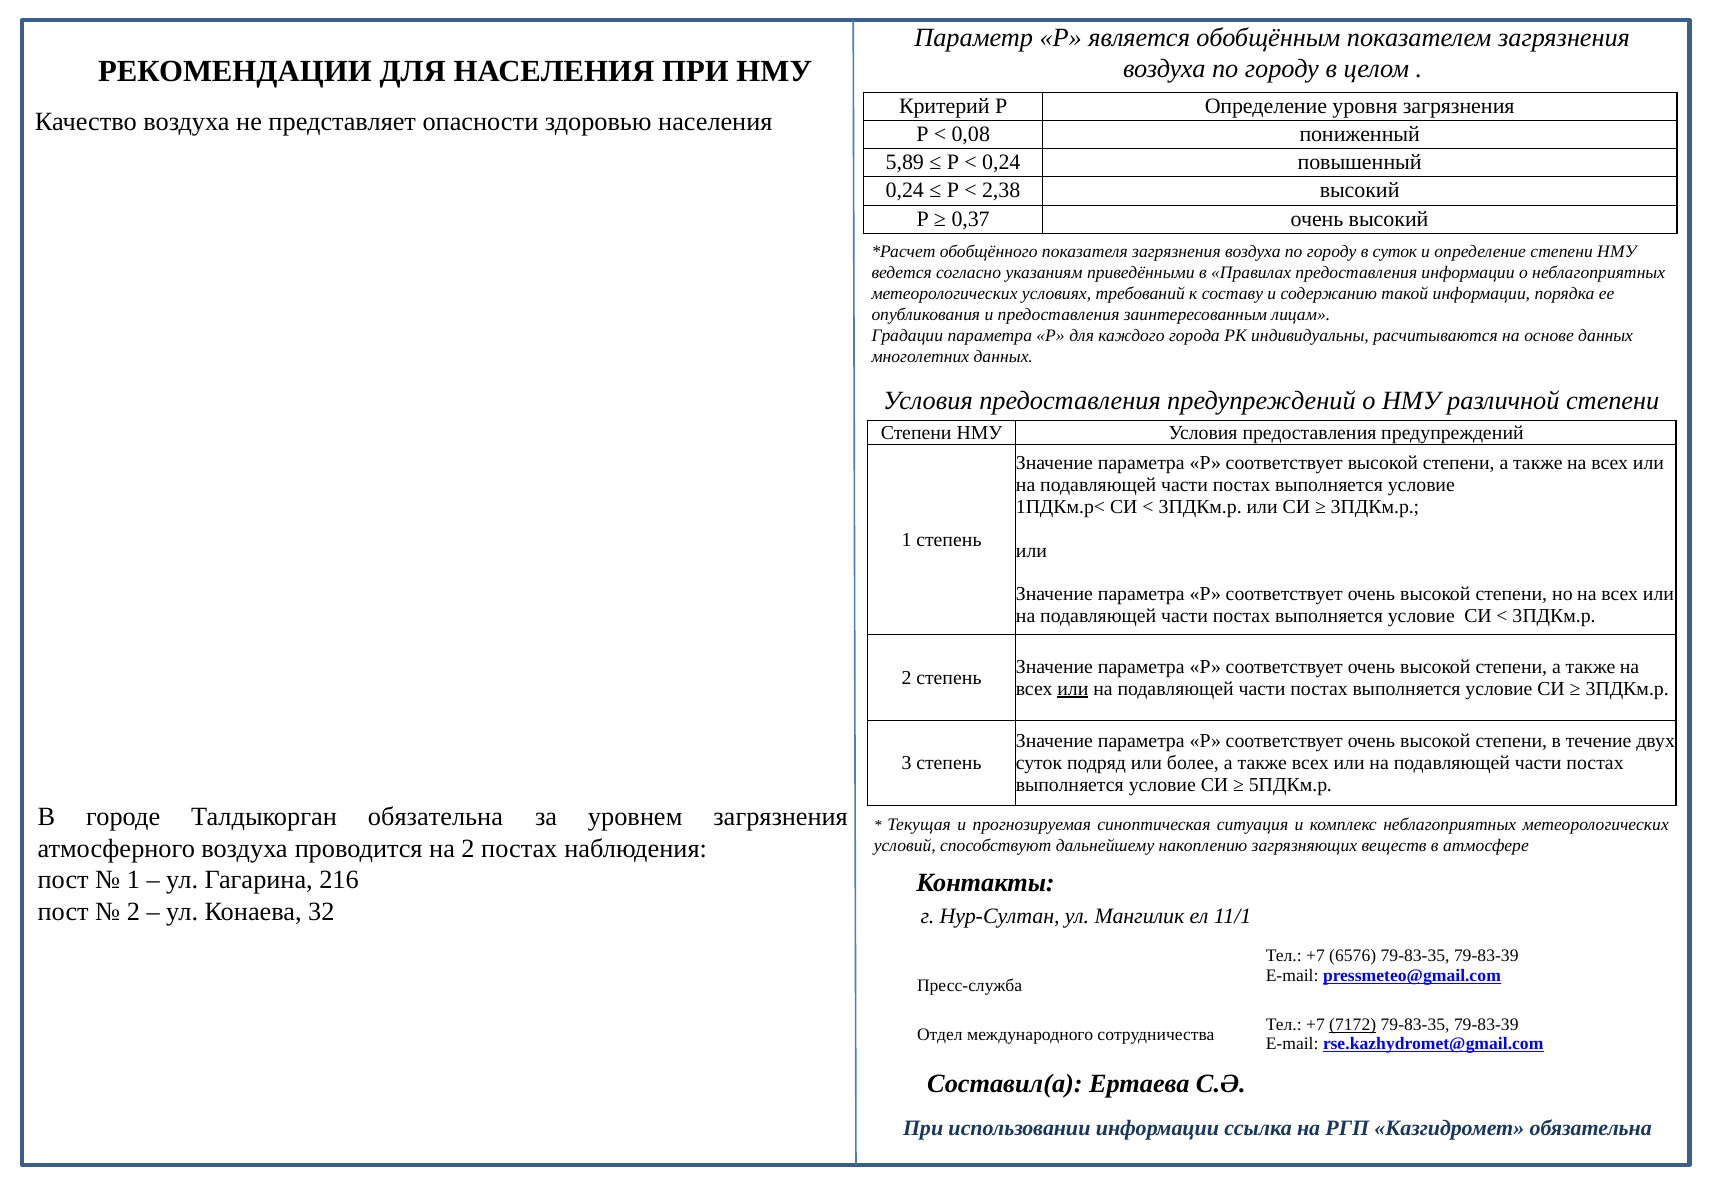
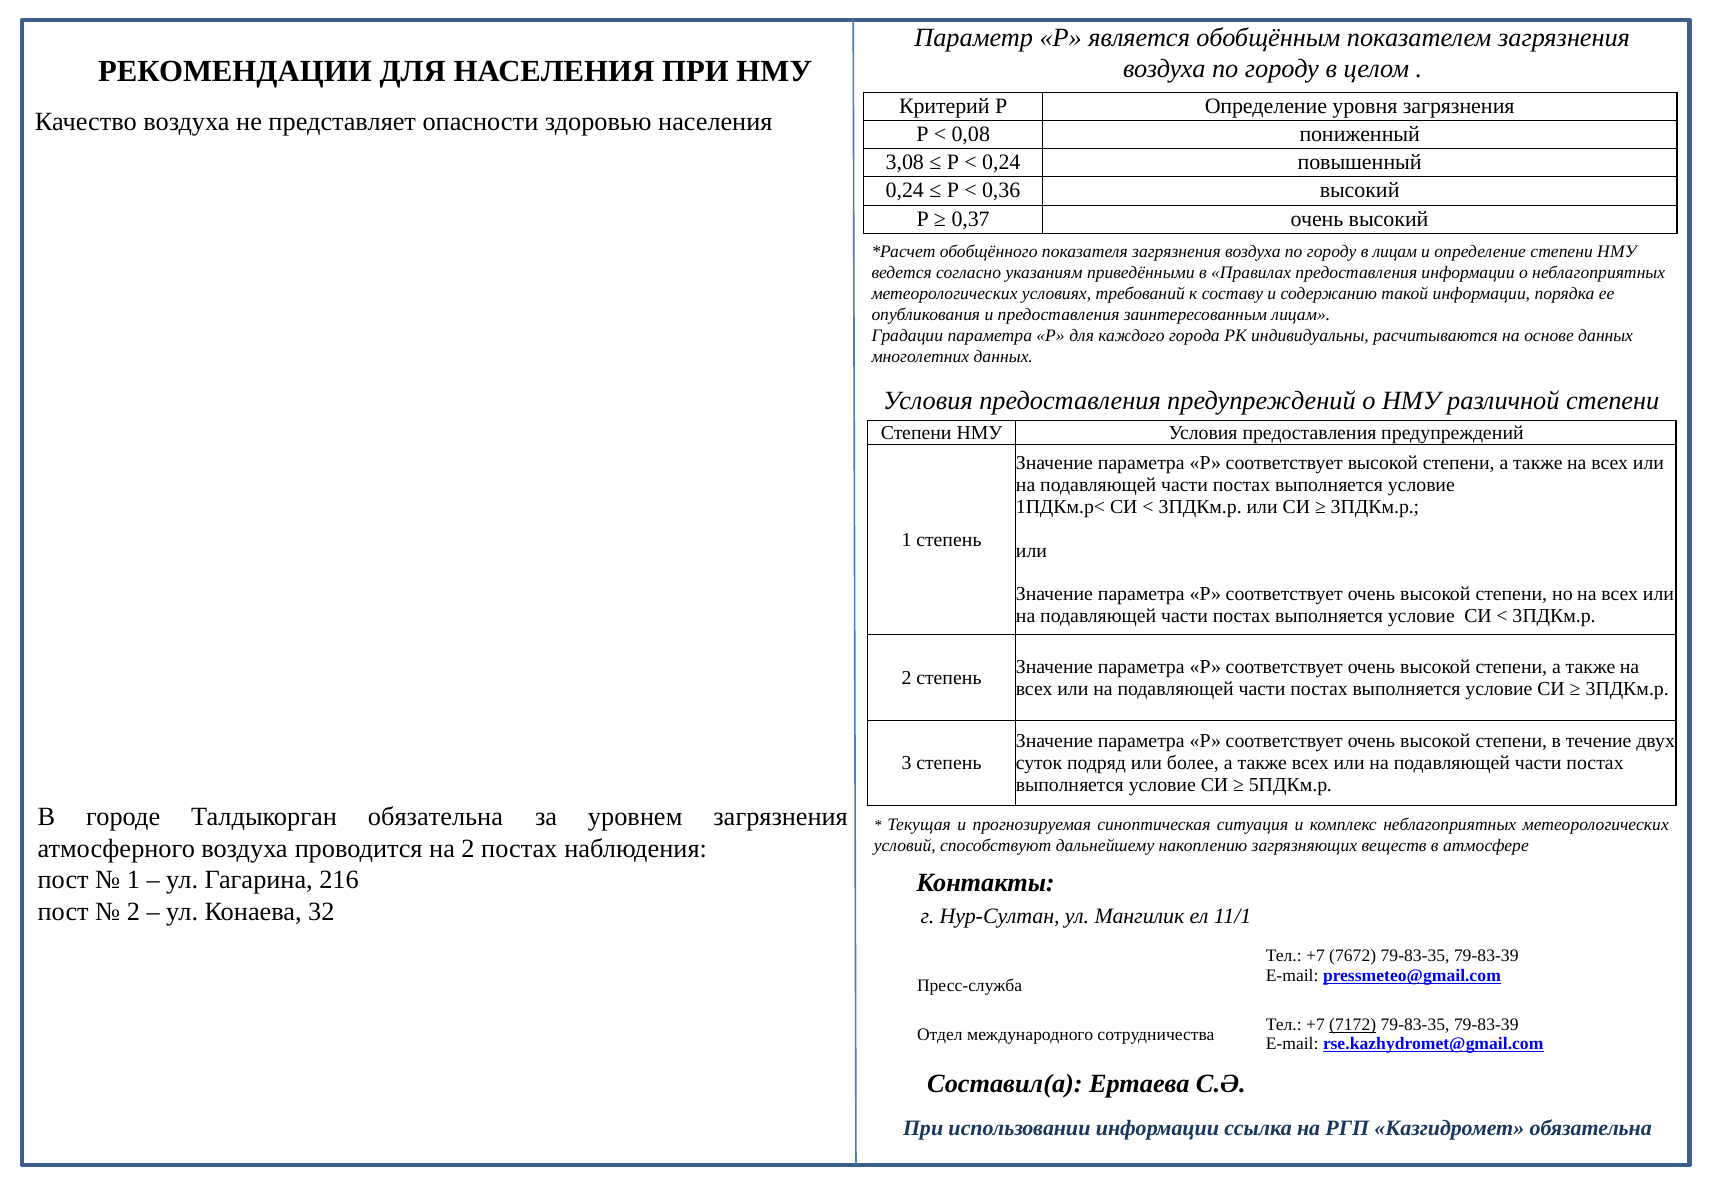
5,89: 5,89 -> 3,08 (905, 162)
2,38: 2,38 -> 0,36 (1001, 191)
в суток: суток -> лицам (1395, 251)
или underline: present -> none (1073, 689)
6576: 6576 -> 7672 (1353, 956)
